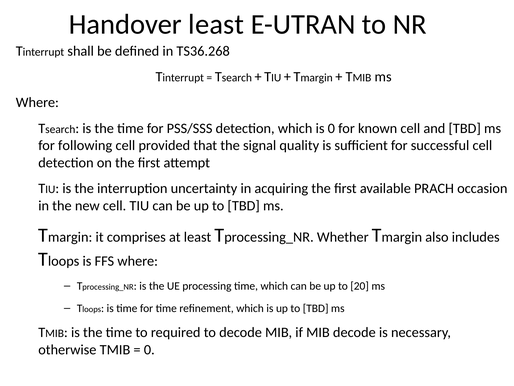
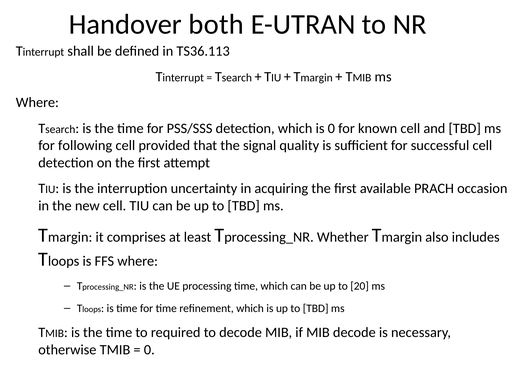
Handover least: least -> both (216, 24)
TS36.268: TS36.268 -> TS36.113 (203, 51)
